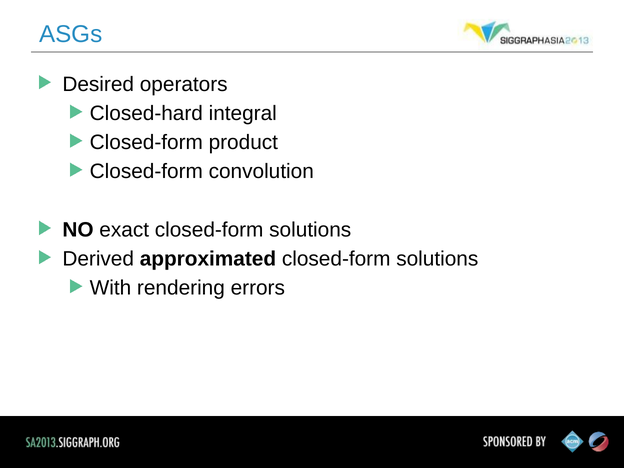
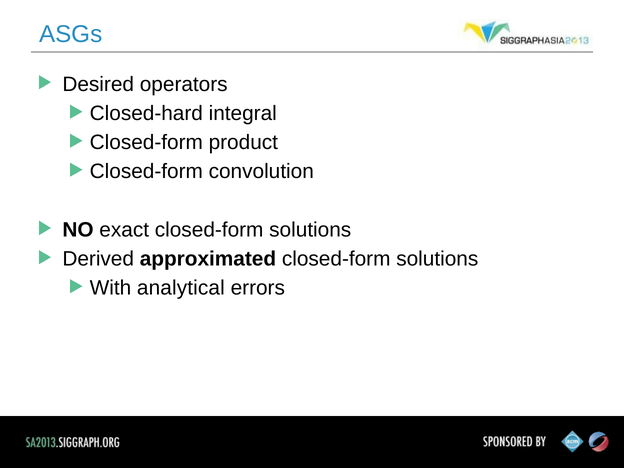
rendering: rendering -> analytical (181, 288)
